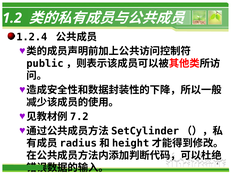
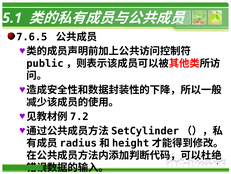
1.2: 1.2 -> 5.1 (12, 18)
1.2.4: 1.2.4 -> 7.6.5 (32, 37)
